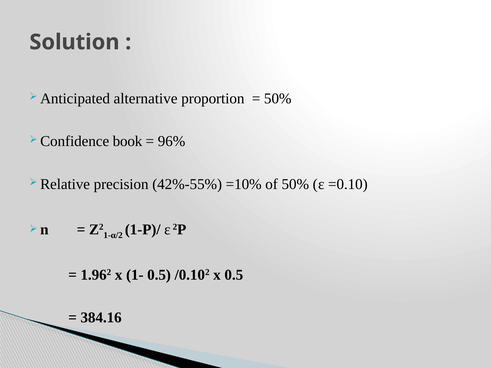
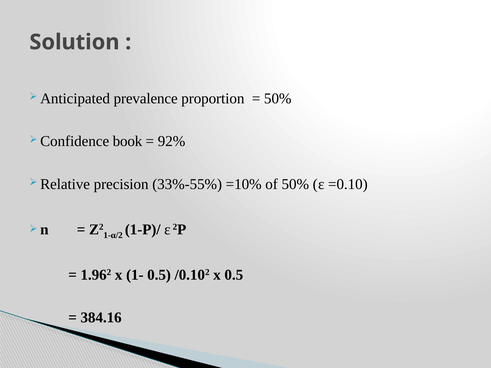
alternative: alternative -> prevalence (146, 99)
96%: 96% -> 92% (172, 141)
42%-55%: 42%-55% -> 33%-55% (187, 184)
